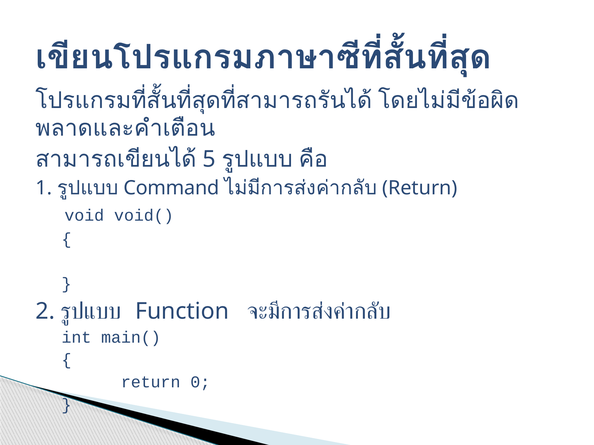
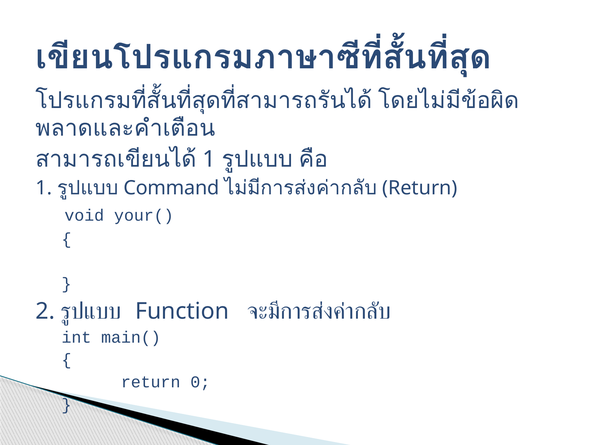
5: 5 -> 1 (209, 159)
void(: void( -> your( (144, 216)
